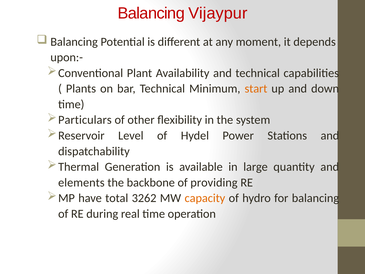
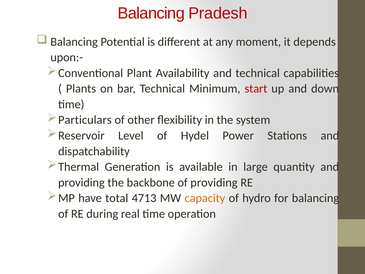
Vijaypur: Vijaypur -> Pradesh (218, 13)
start colour: orange -> red (256, 89)
elements: elements -> providing (81, 182)
3262: 3262 -> 4713 (144, 198)
